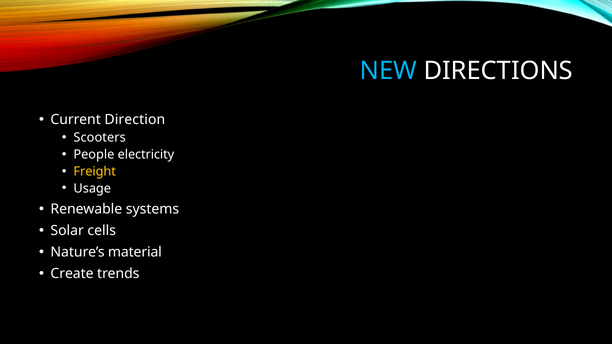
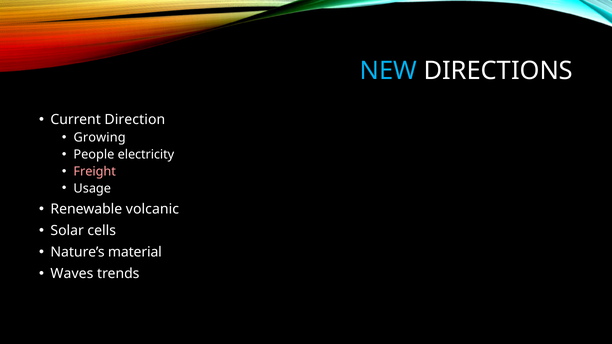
Scooters: Scooters -> Growing (100, 138)
Freight colour: yellow -> pink (95, 171)
systems: systems -> volcanic (152, 209)
Create: Create -> Waves (72, 274)
